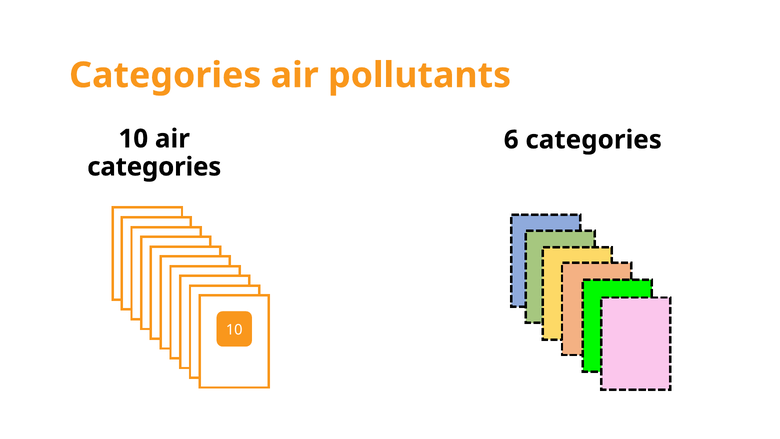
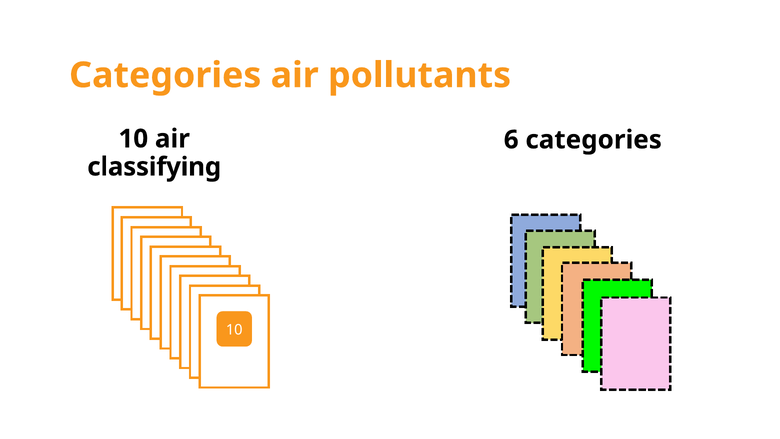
categories: categories -> classifying (154, 167)
